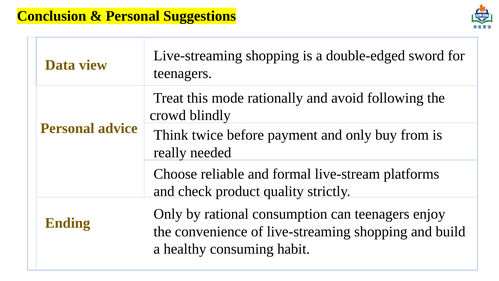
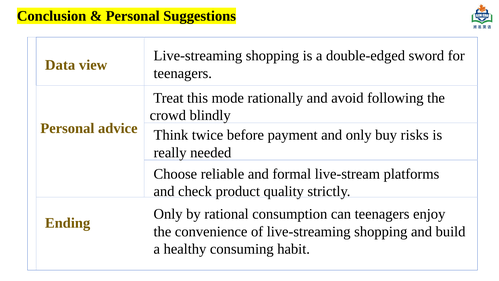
from: from -> risks (415, 135)
